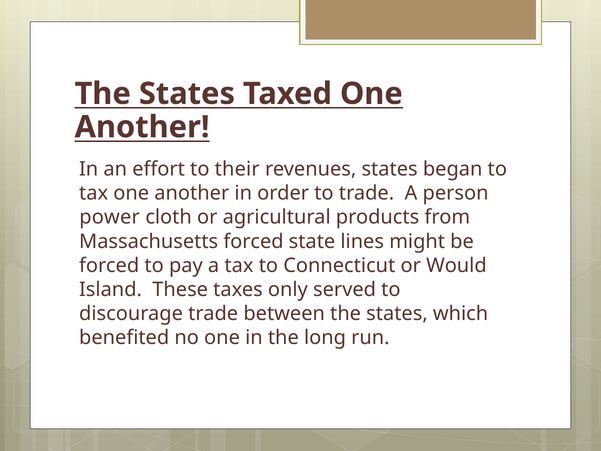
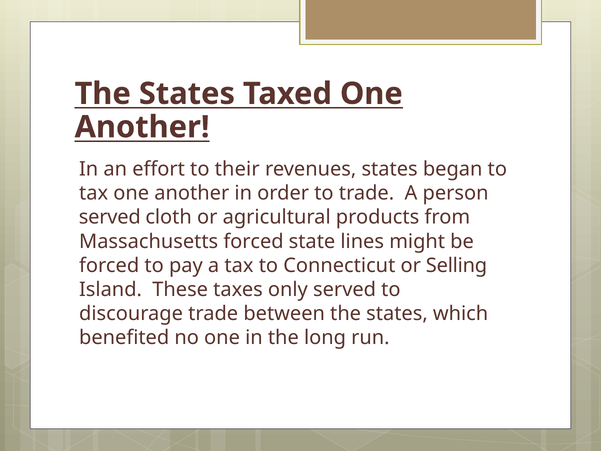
power: power -> served (110, 217)
Would: Would -> Selling (457, 265)
